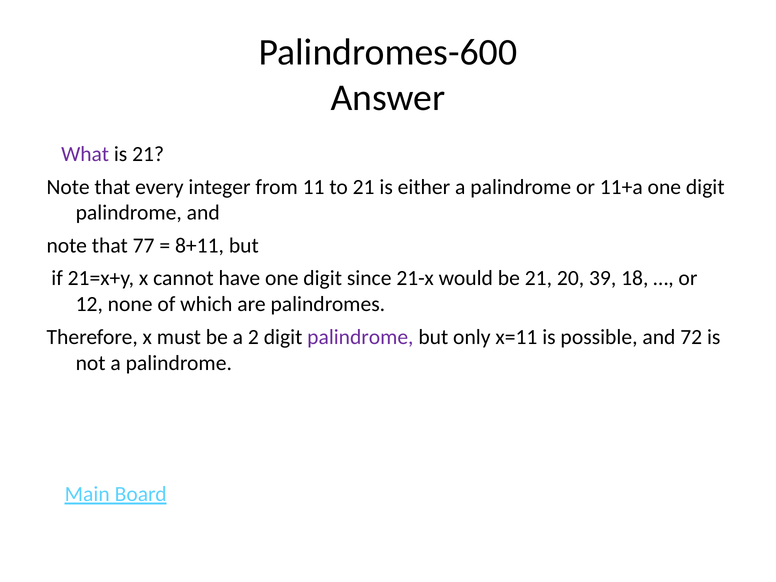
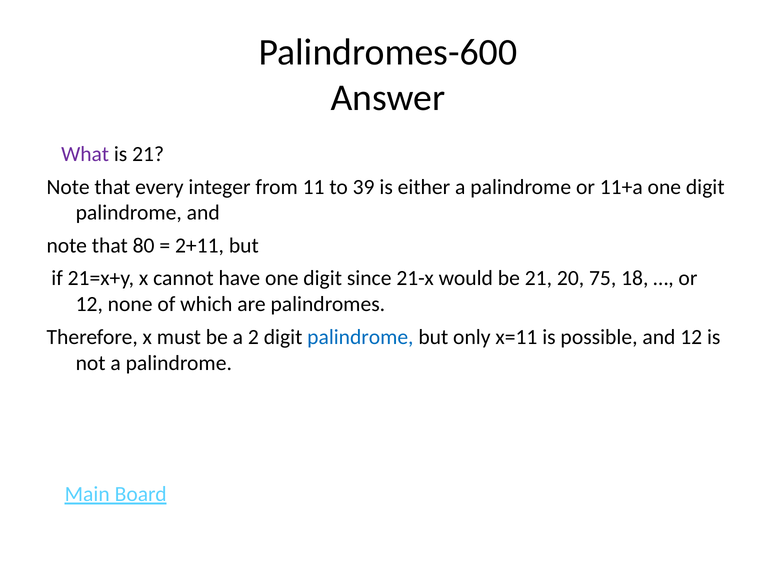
to 21: 21 -> 39 (364, 187)
77: 77 -> 80 (144, 246)
8+11: 8+11 -> 2+11 (199, 246)
39: 39 -> 75 (603, 278)
palindrome colour: purple -> blue (360, 337)
and 72: 72 -> 12 (691, 337)
